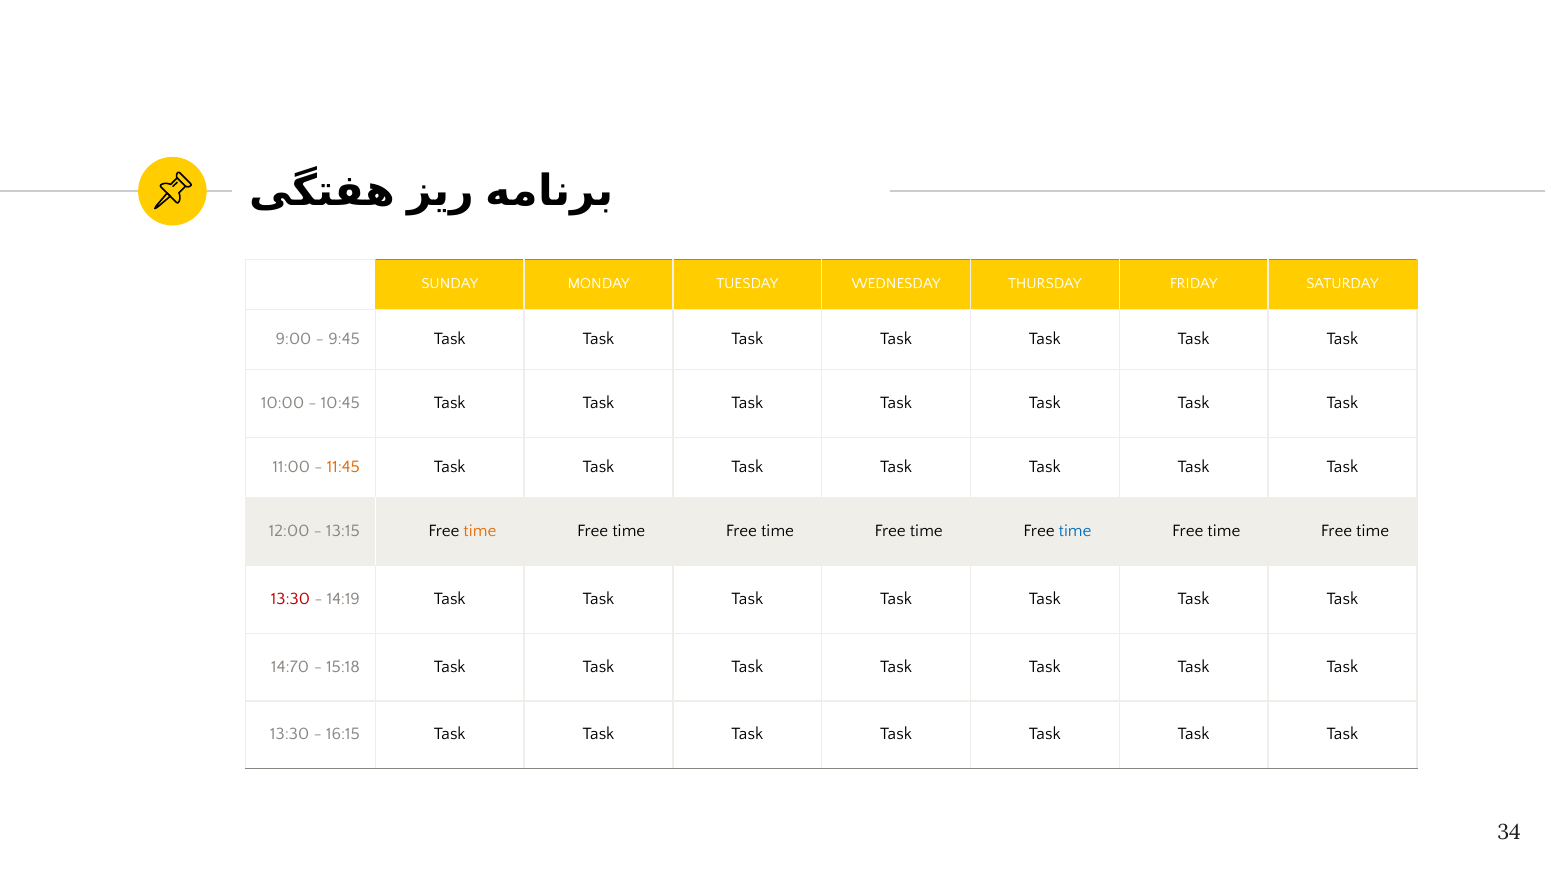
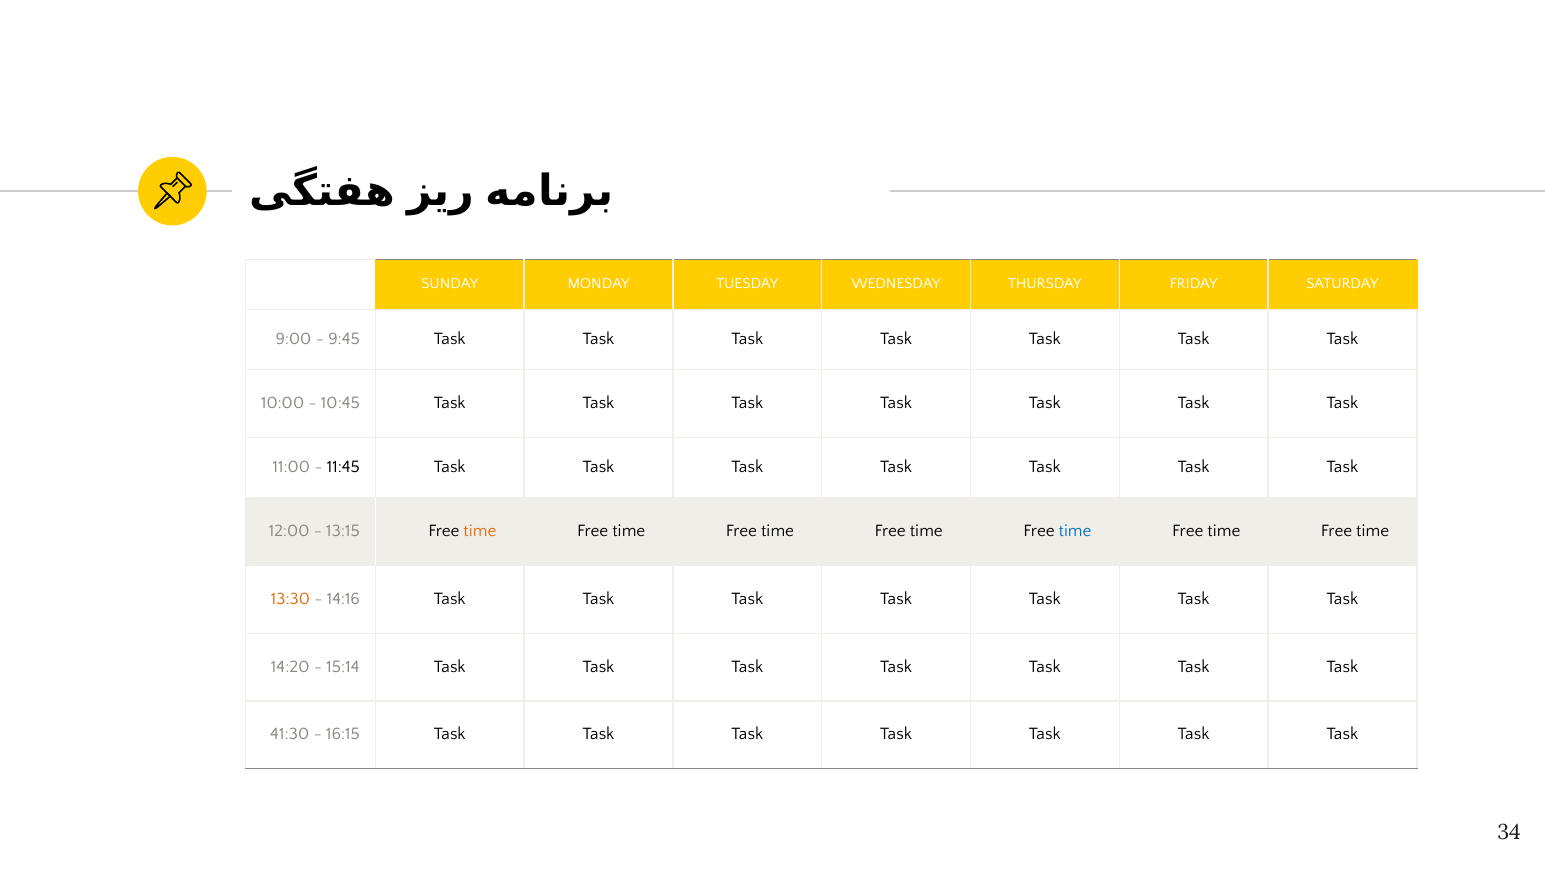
11:45 colour: orange -> black (343, 467)
13:30 colour: red -> orange (290, 599)
14:19: 14:19 -> 14:16 (343, 599)
14:70: 14:70 -> 14:20 (290, 667)
15:18: 15:18 -> 15:14 (343, 667)
13:30: 13:30 -> 41:30 (290, 734)
